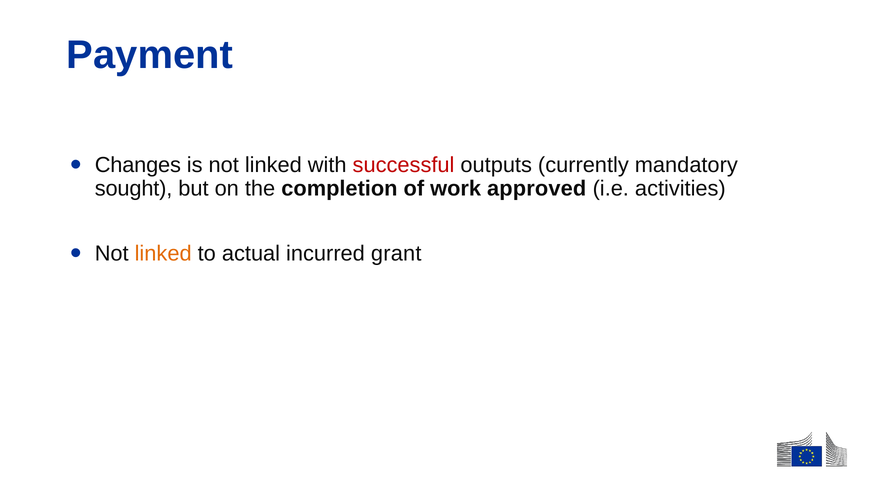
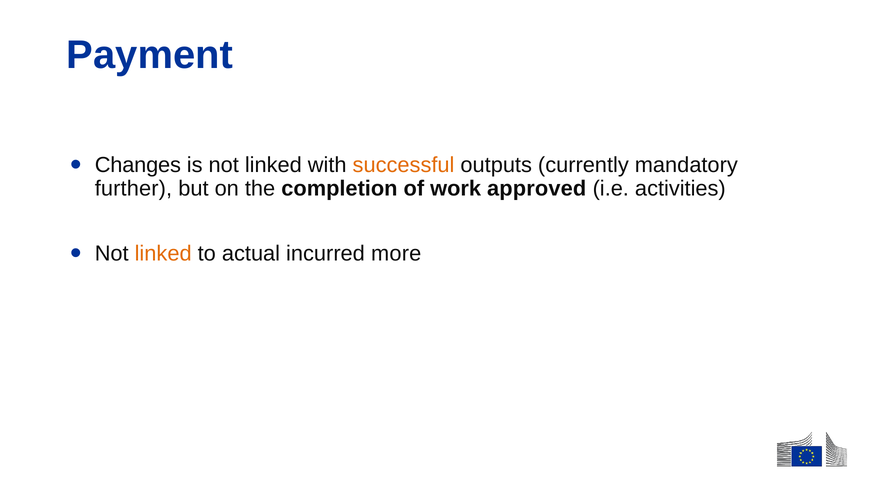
successful colour: red -> orange (404, 165)
sought: sought -> further (133, 189)
grant: grant -> more (396, 254)
